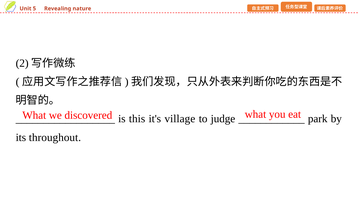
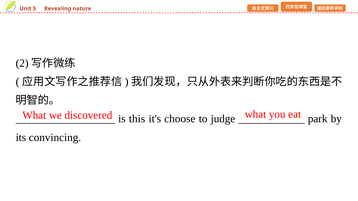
village: village -> choose (180, 119)
throughout: throughout -> convincing (55, 138)
